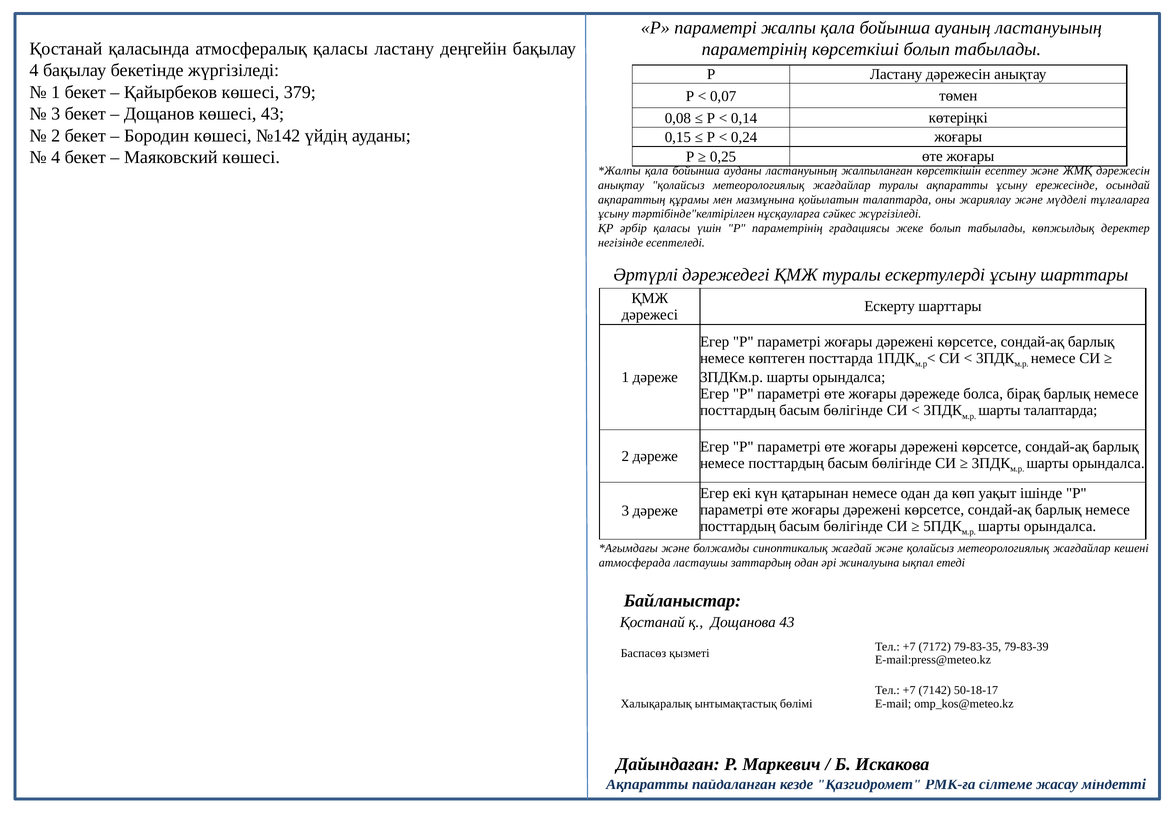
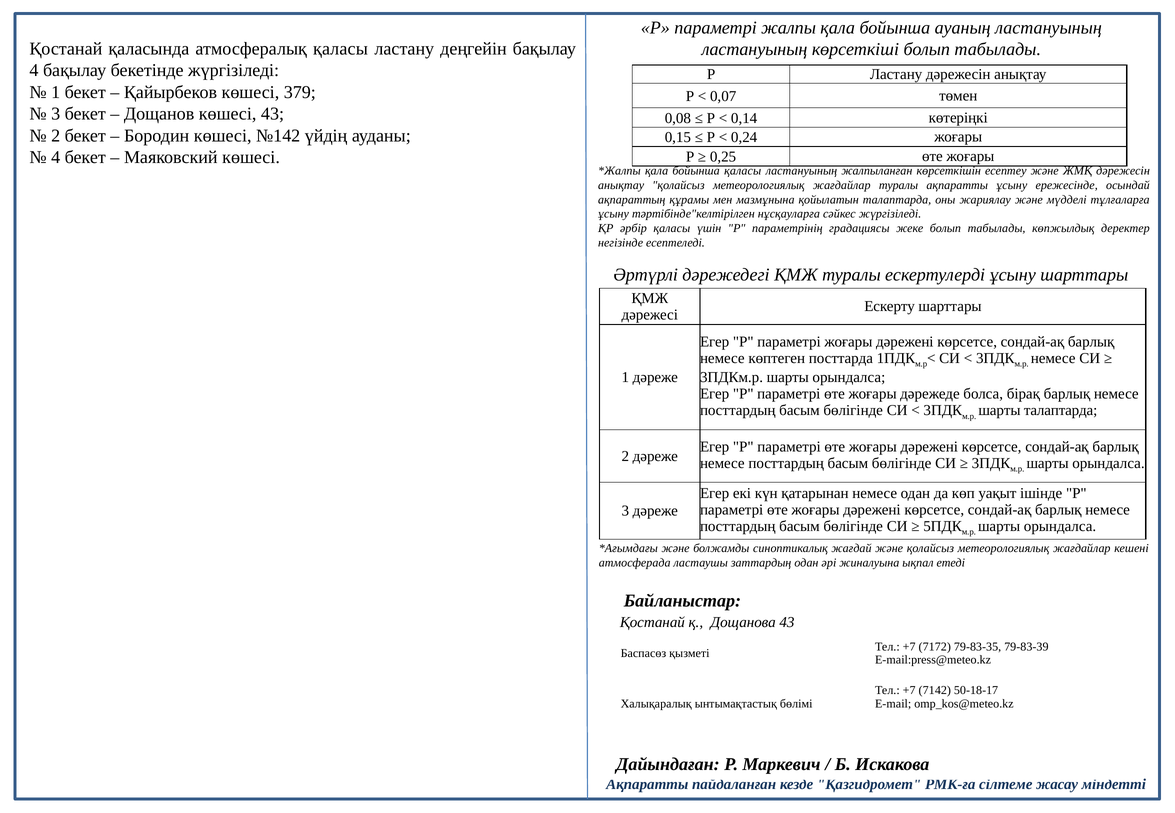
параметрінің: параметрінің -> ластануының (755, 49)
бойынша ауданы: ауданы -> қаласы (743, 171)
